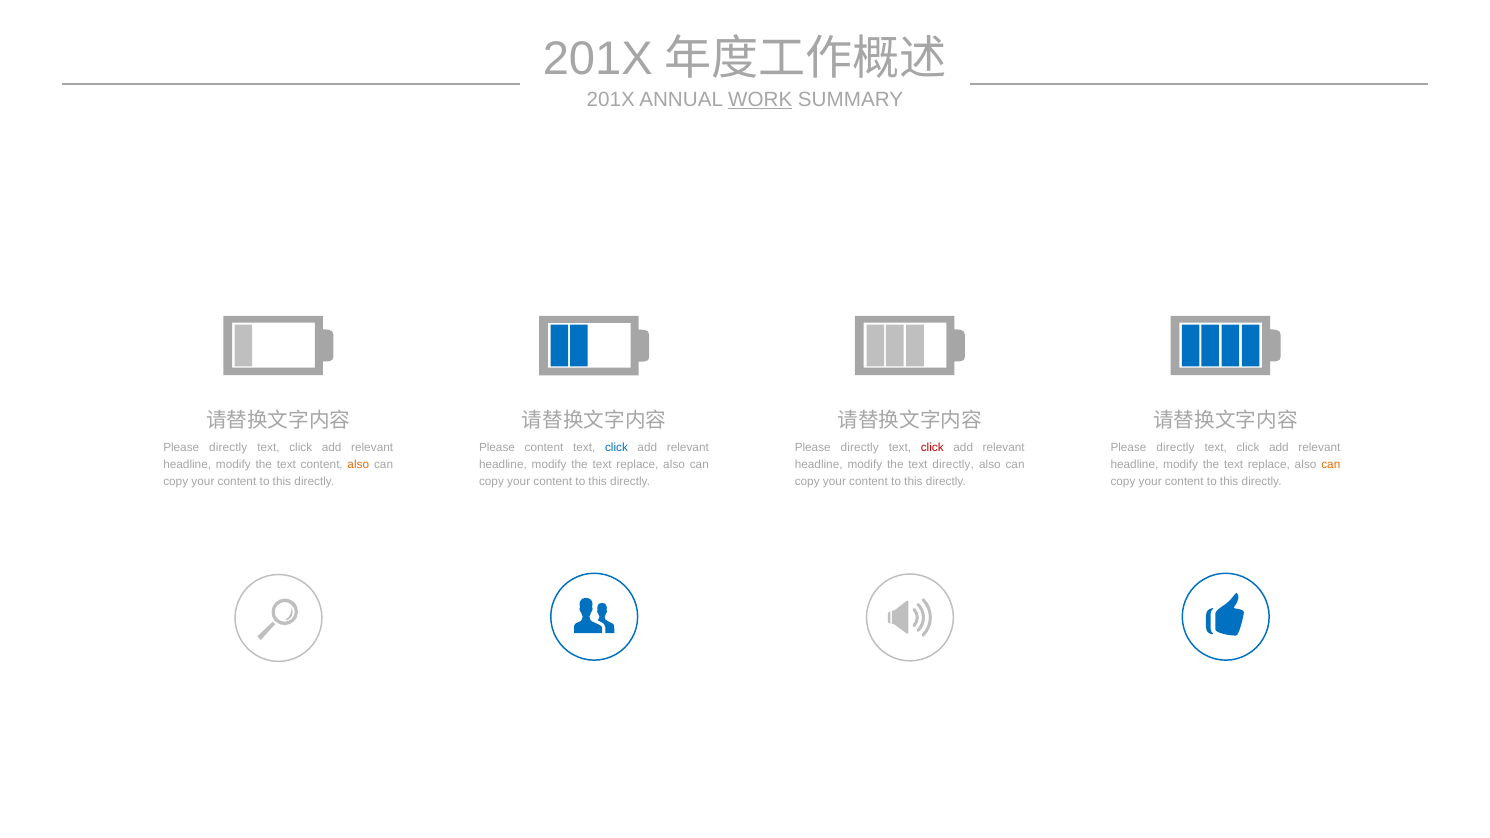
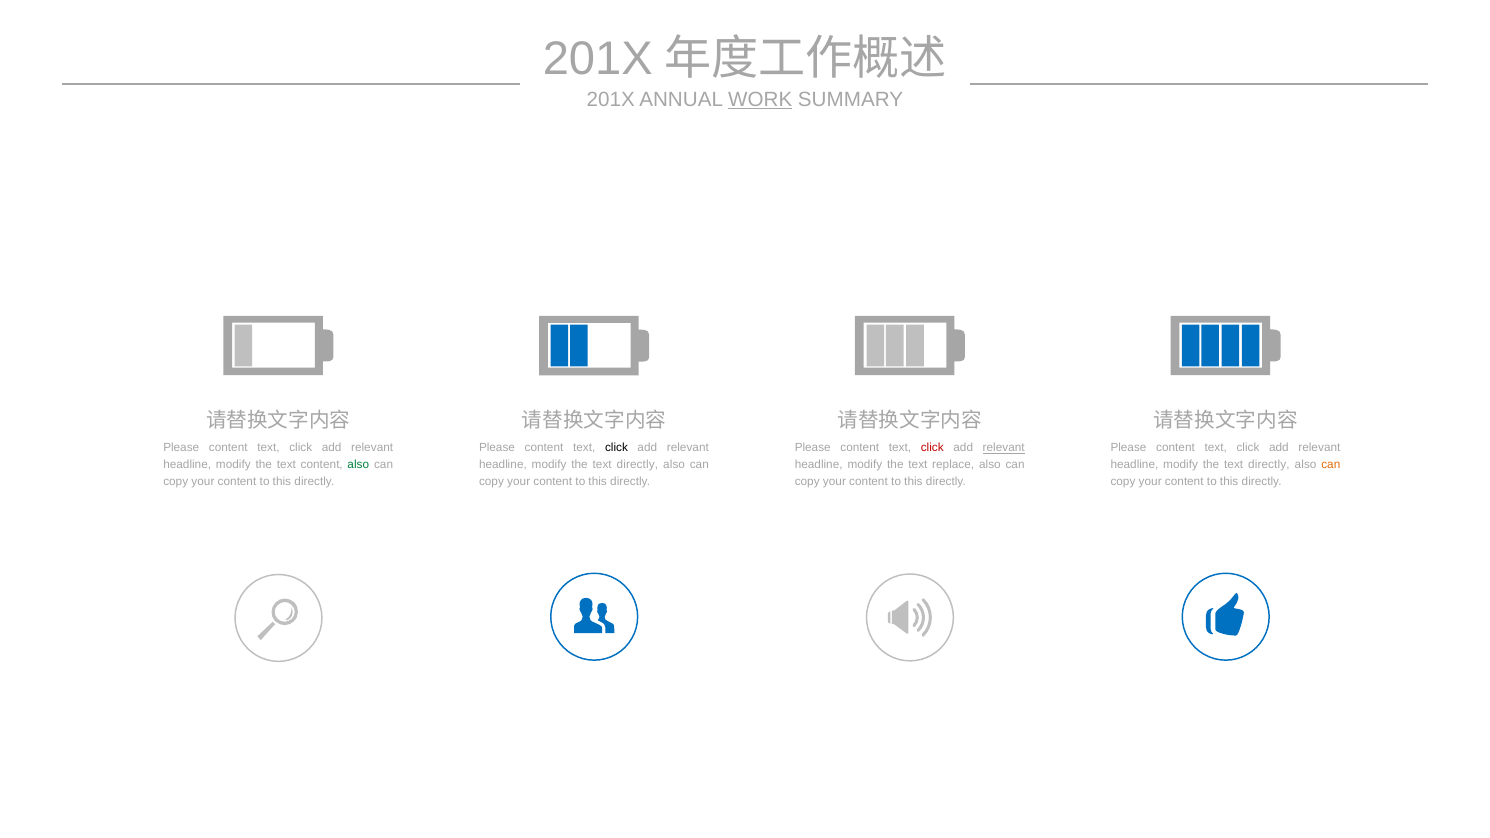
directly: directly -> content (228, 448)
click colour: blue -> black (617, 448)
directly: directly -> content (860, 448)
relevant underline: none -> present (1004, 448)
directly: directly -> content (1176, 448)
also colour: orange -> green (358, 465)
replace: replace -> directly (637, 465)
text directly: directly -> replace (953, 465)
replace: replace -> directly (1269, 465)
